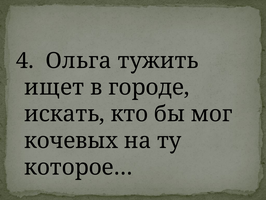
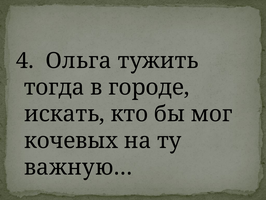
ищет: ищет -> тогда (54, 87)
которое…: которое… -> важную… (78, 167)
